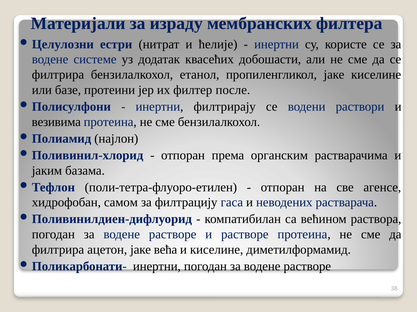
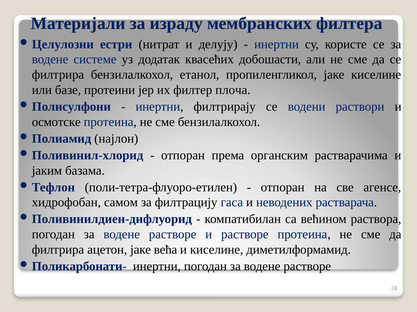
ћелије: ћелије -> делују (218, 44)
после: после -> плоча (233, 90)
везивима: везивима -> осмотске (56, 122)
